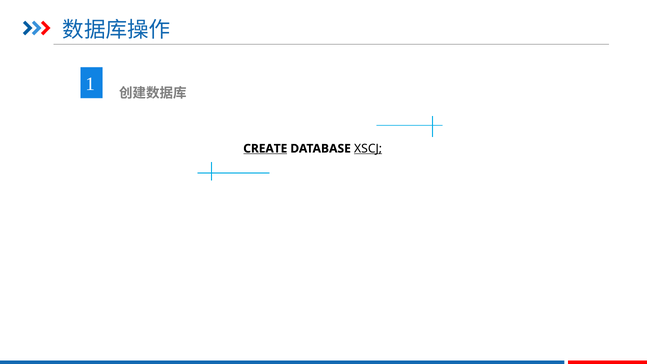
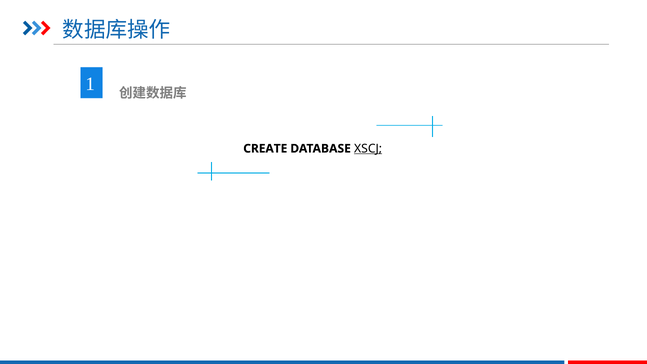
CREATE underline: present -> none (265, 149)
